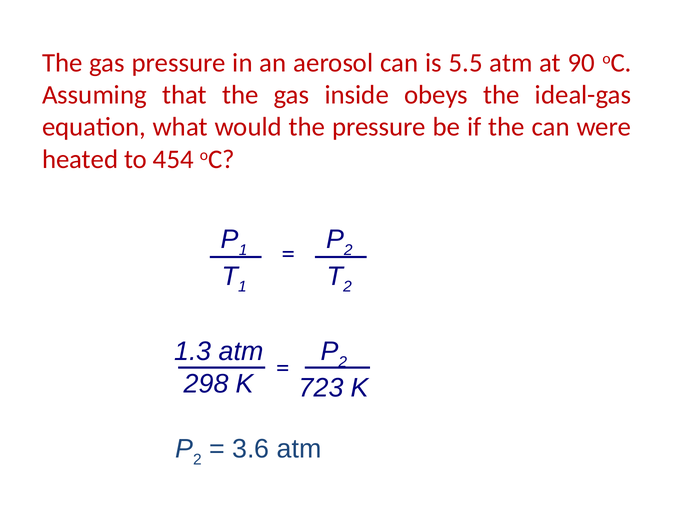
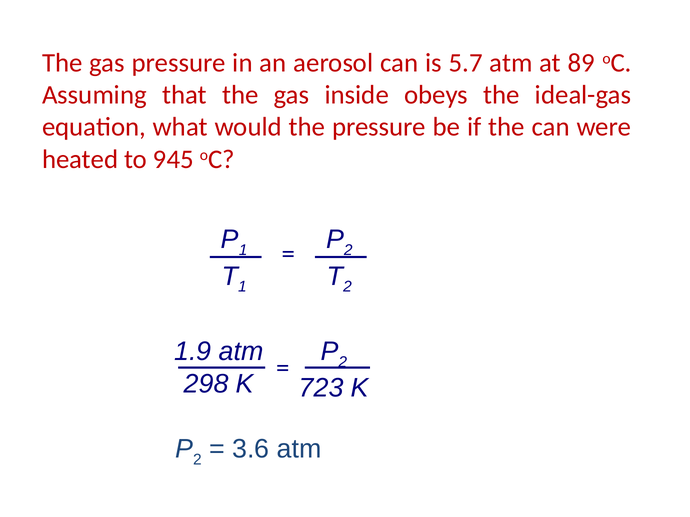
5.5: 5.5 -> 5.7 (466, 63)
90: 90 -> 89 (581, 63)
454: 454 -> 945 (173, 159)
1.3: 1.3 -> 1.9 (193, 352)
